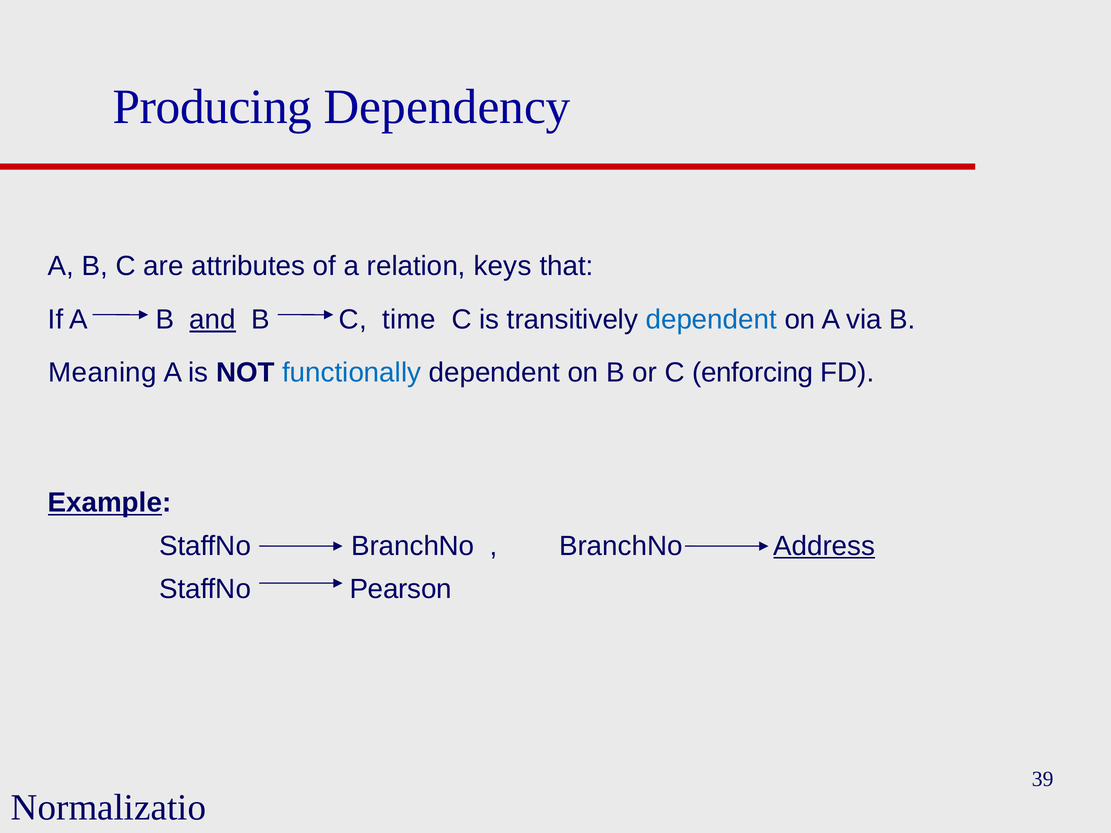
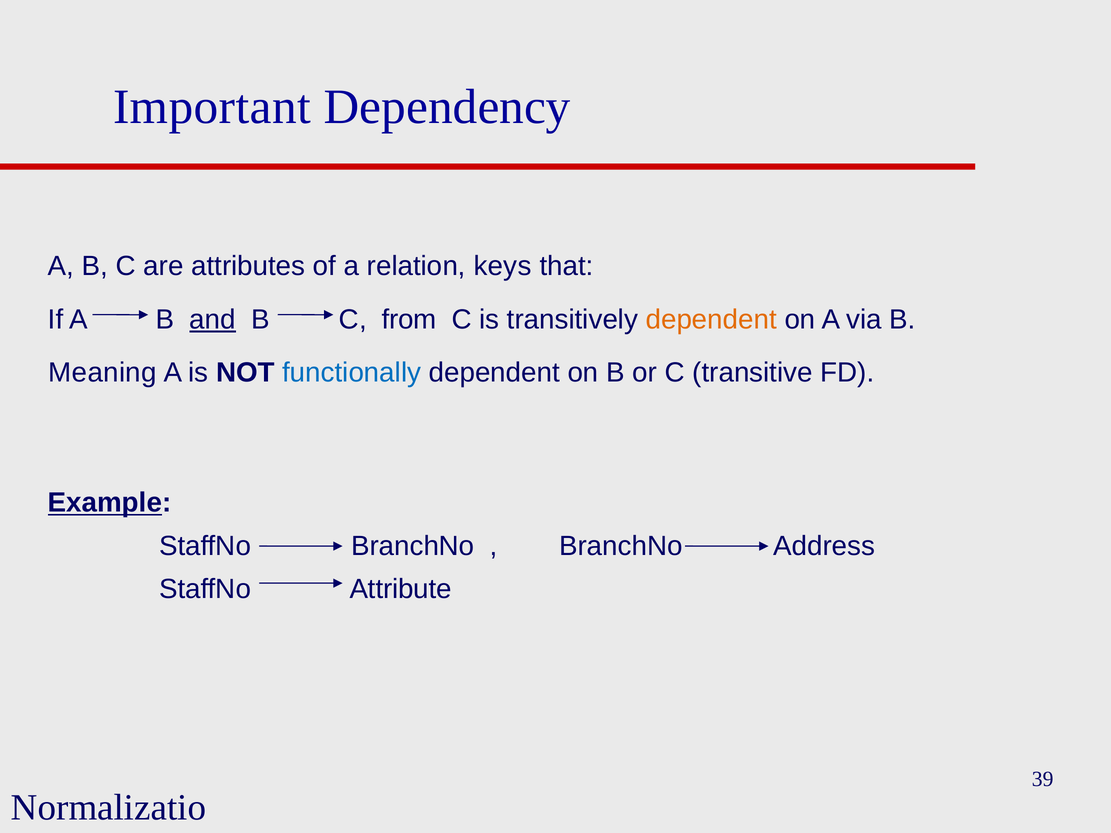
Producing: Producing -> Important (212, 107)
time: time -> from (409, 320)
dependent colour: blue -> orange (711, 320)
enforcing: enforcing -> transitive (753, 373)
Address underline: present -> none (824, 546)
Pearson: Pearson -> Attribute (401, 589)
